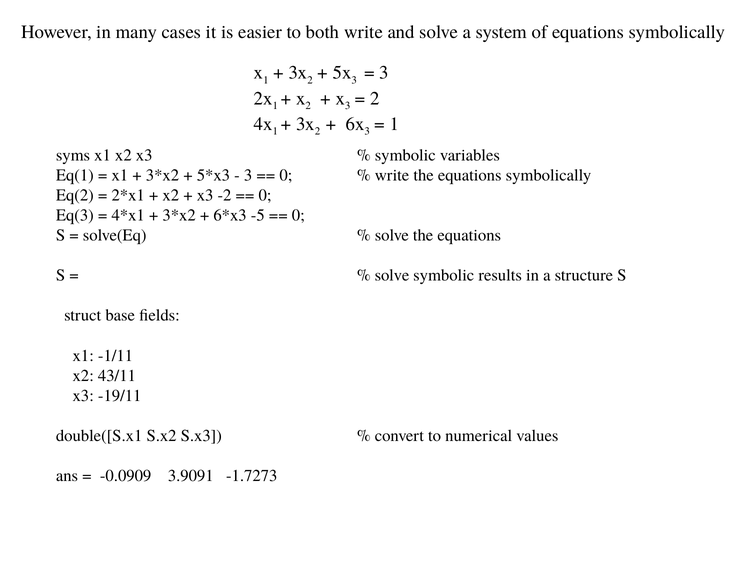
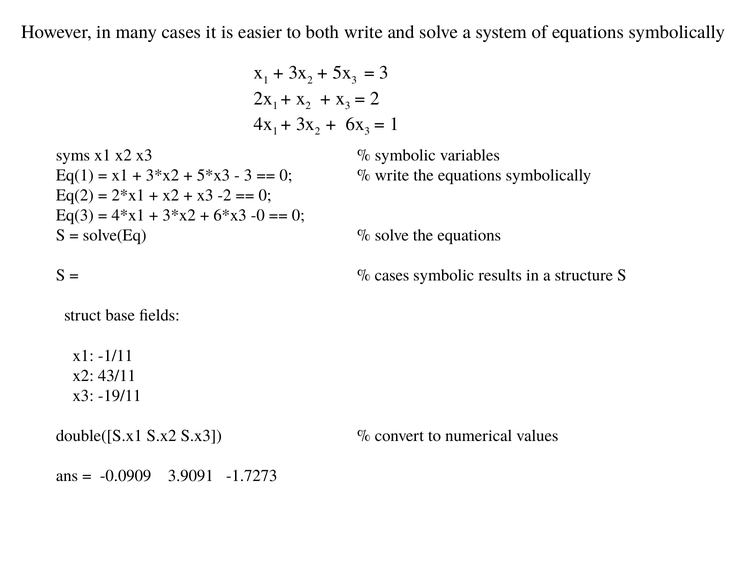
-5: -5 -> -0 (258, 215)
solve: solve -> cases (392, 275)
